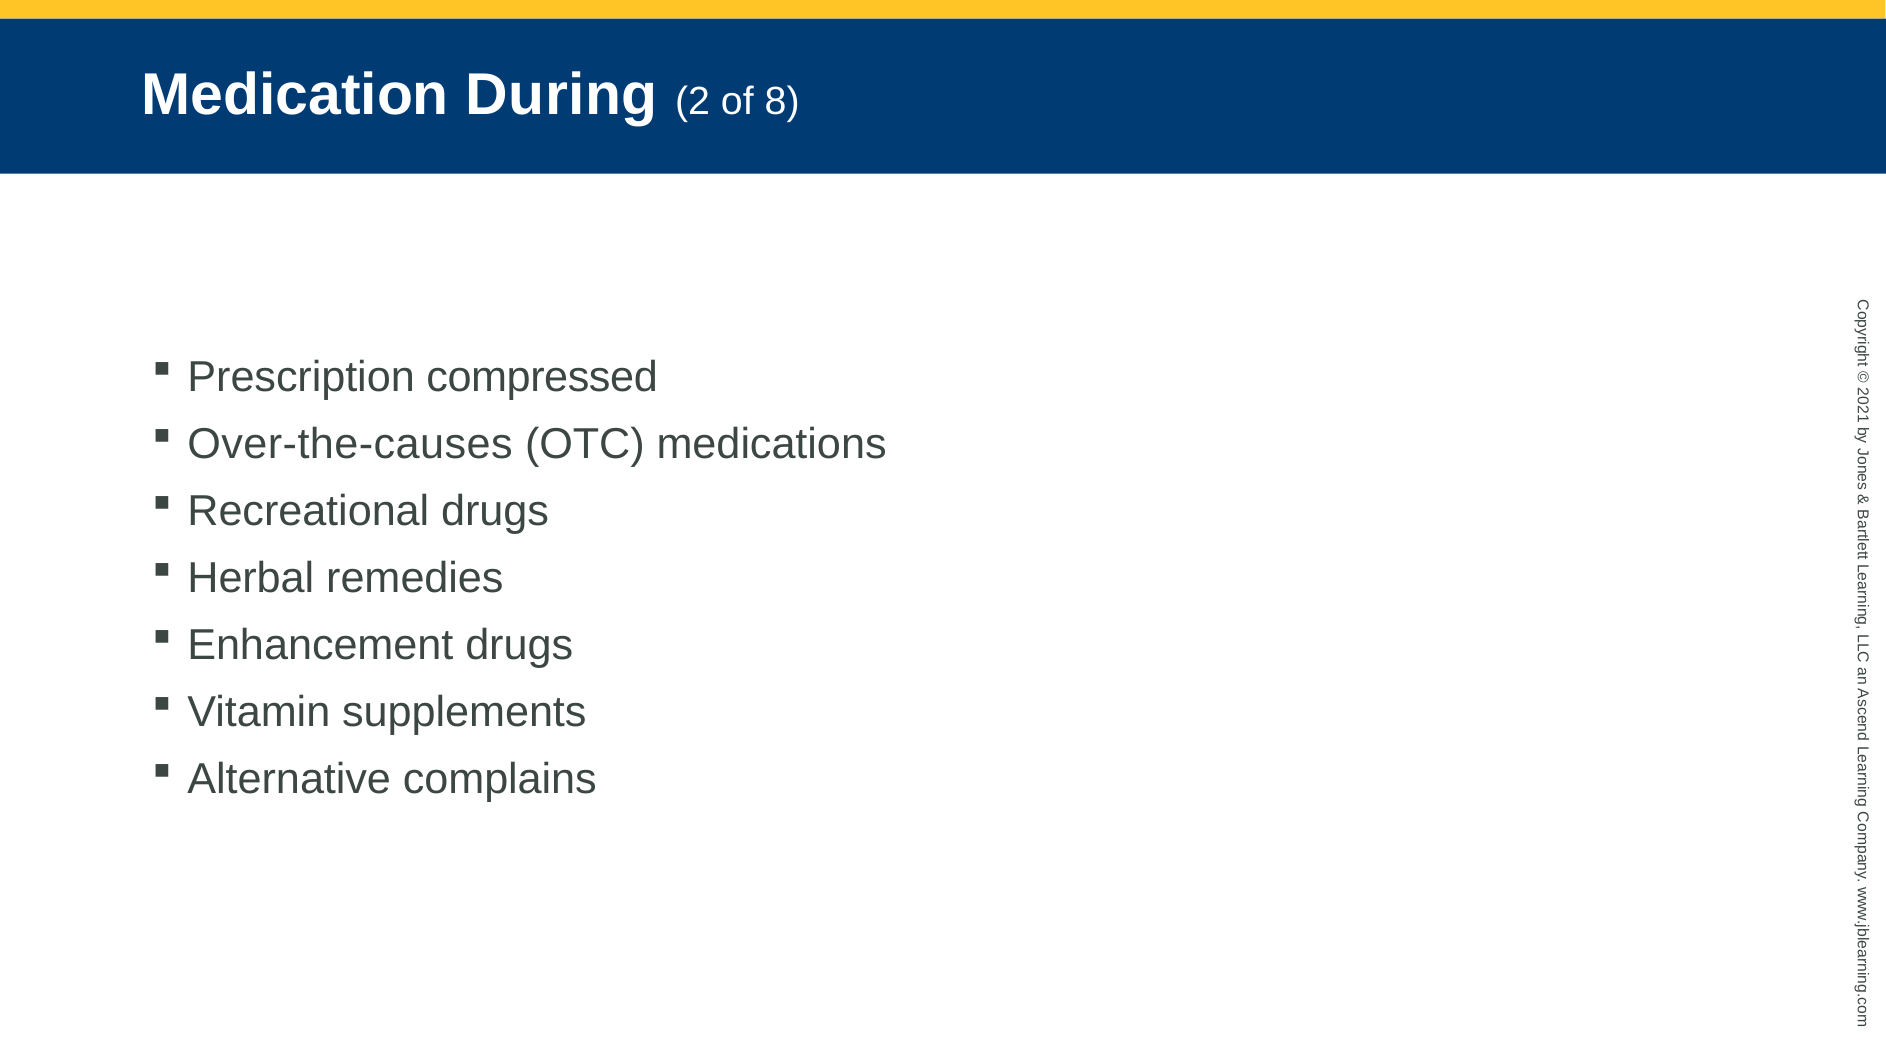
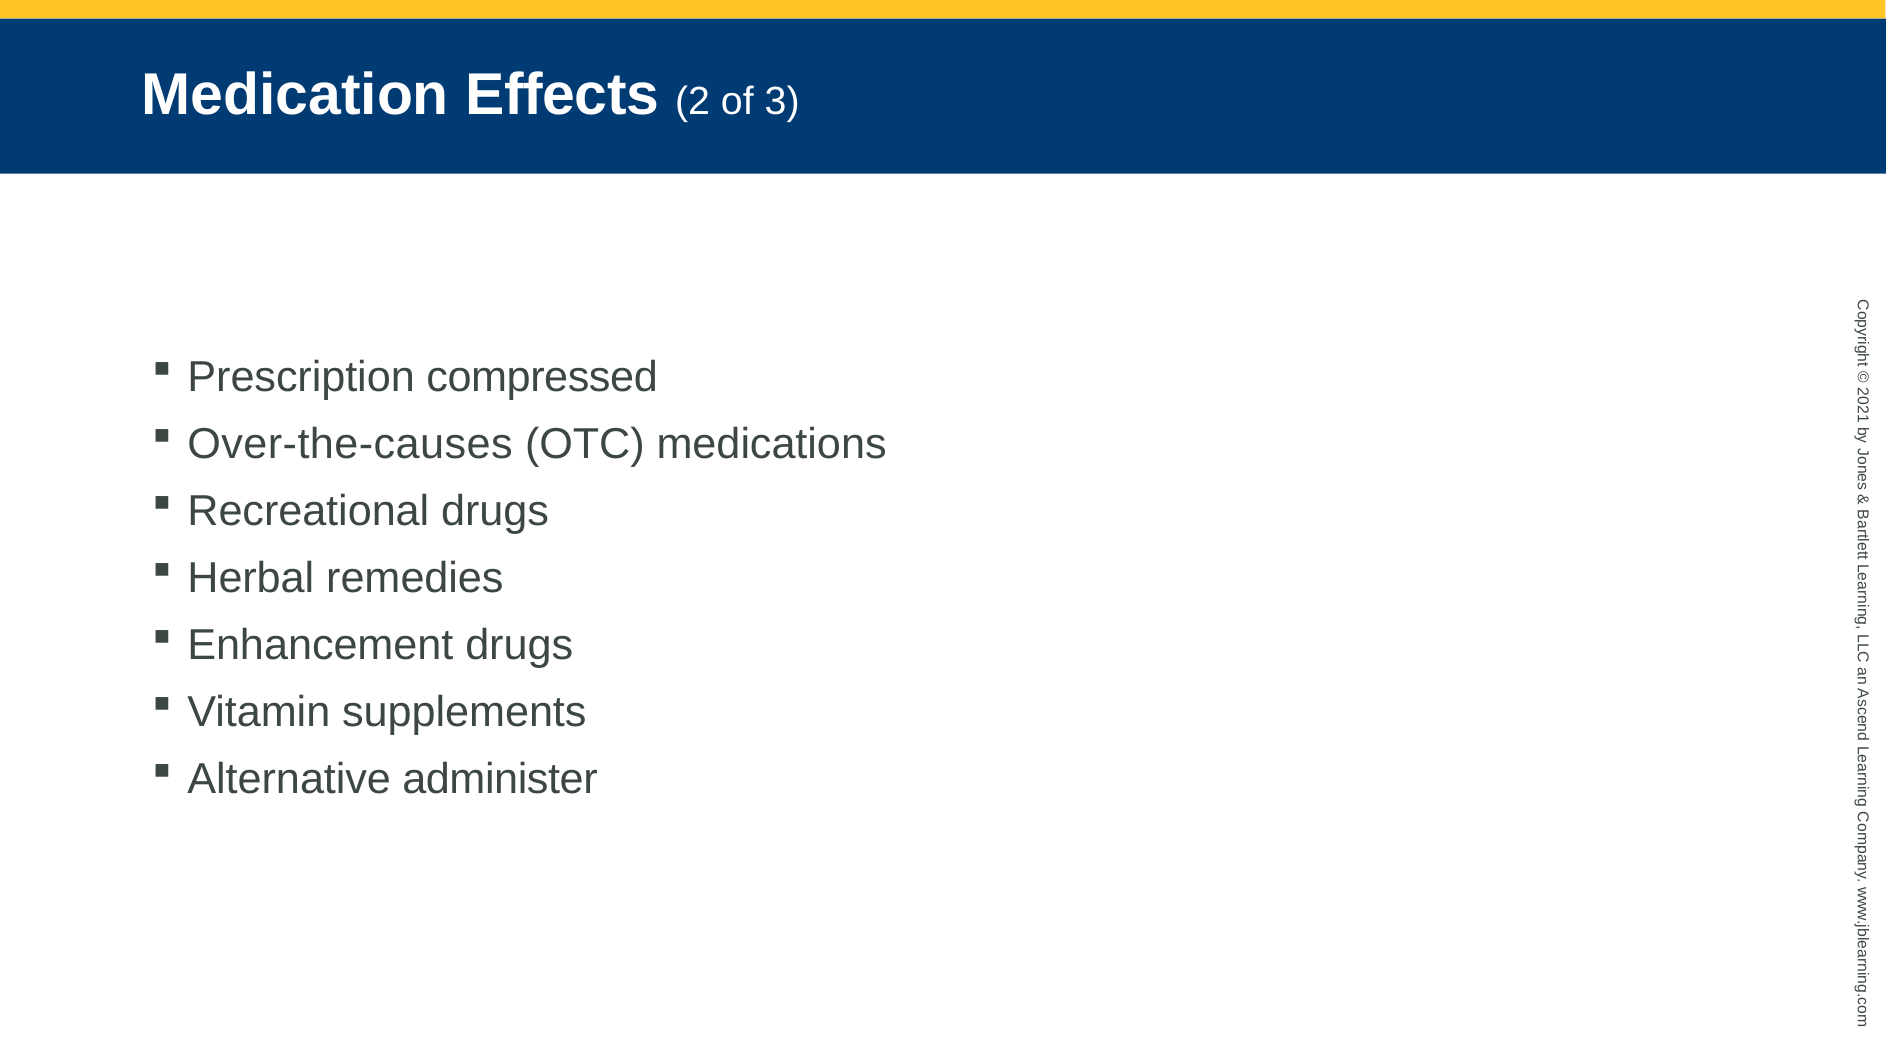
During: During -> Effects (562, 95)
8: 8 -> 3 (782, 101)
complains: complains -> administer (500, 779)
